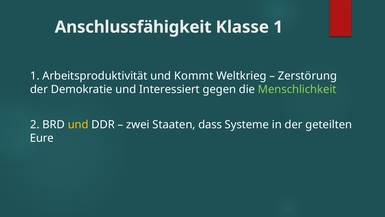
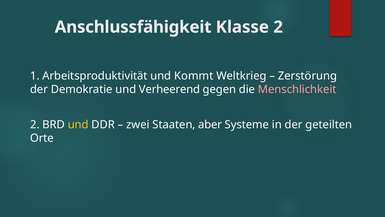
Klasse 1: 1 -> 2 (278, 27)
Interessiert: Interessiert -> Verheerend (169, 89)
Menschlichkeit colour: light green -> pink (297, 89)
dass: dass -> aber (210, 124)
Eure: Eure -> Orte (42, 138)
